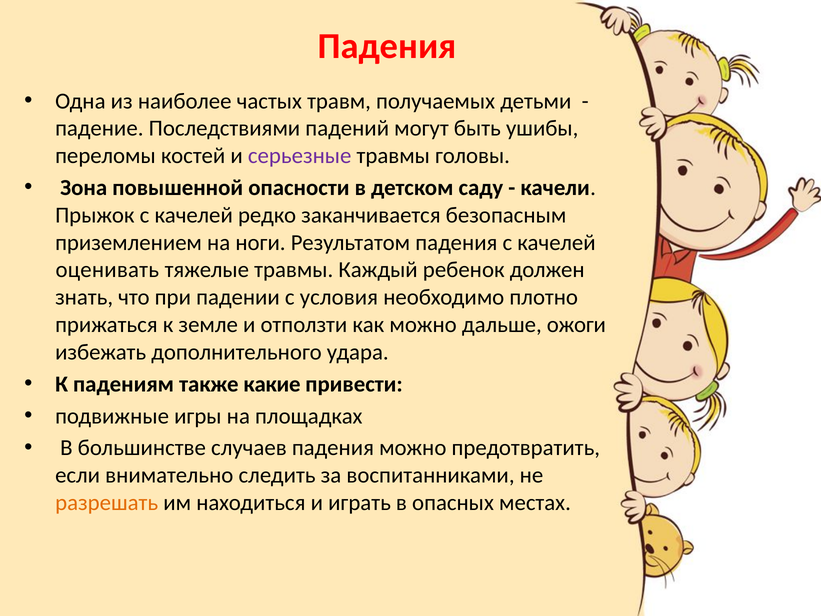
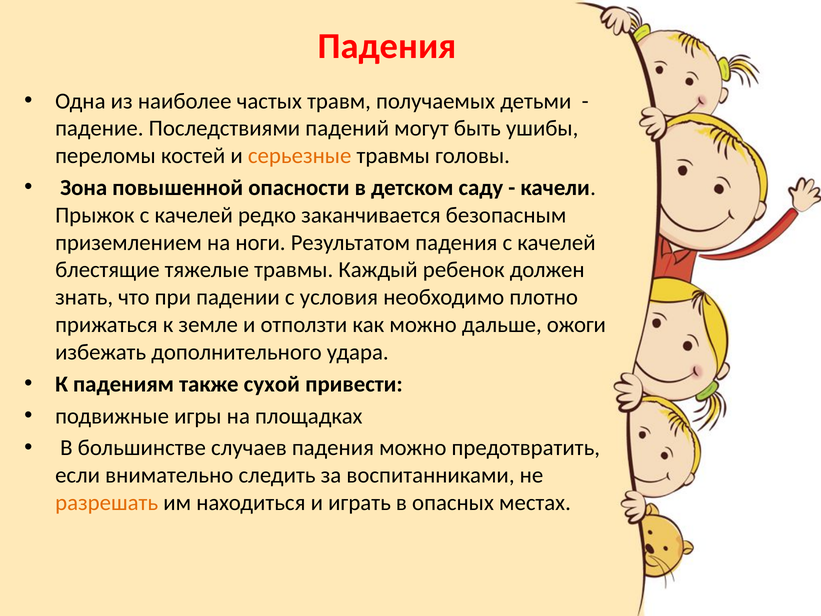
серьезные colour: purple -> orange (300, 156)
оценивать: оценивать -> блестящие (107, 270)
какие: какие -> сухой (272, 384)
